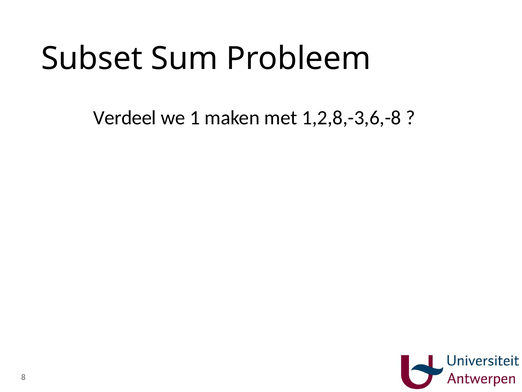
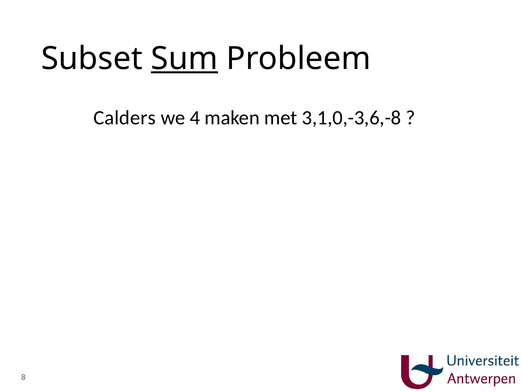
Sum underline: none -> present (184, 58)
Verdeel: Verdeel -> Calders (125, 118)
1: 1 -> 4 (195, 118)
1,2,8,-3,6,-8: 1,2,8,-3,6,-8 -> 3,1,0,-3,6,-8 (352, 118)
